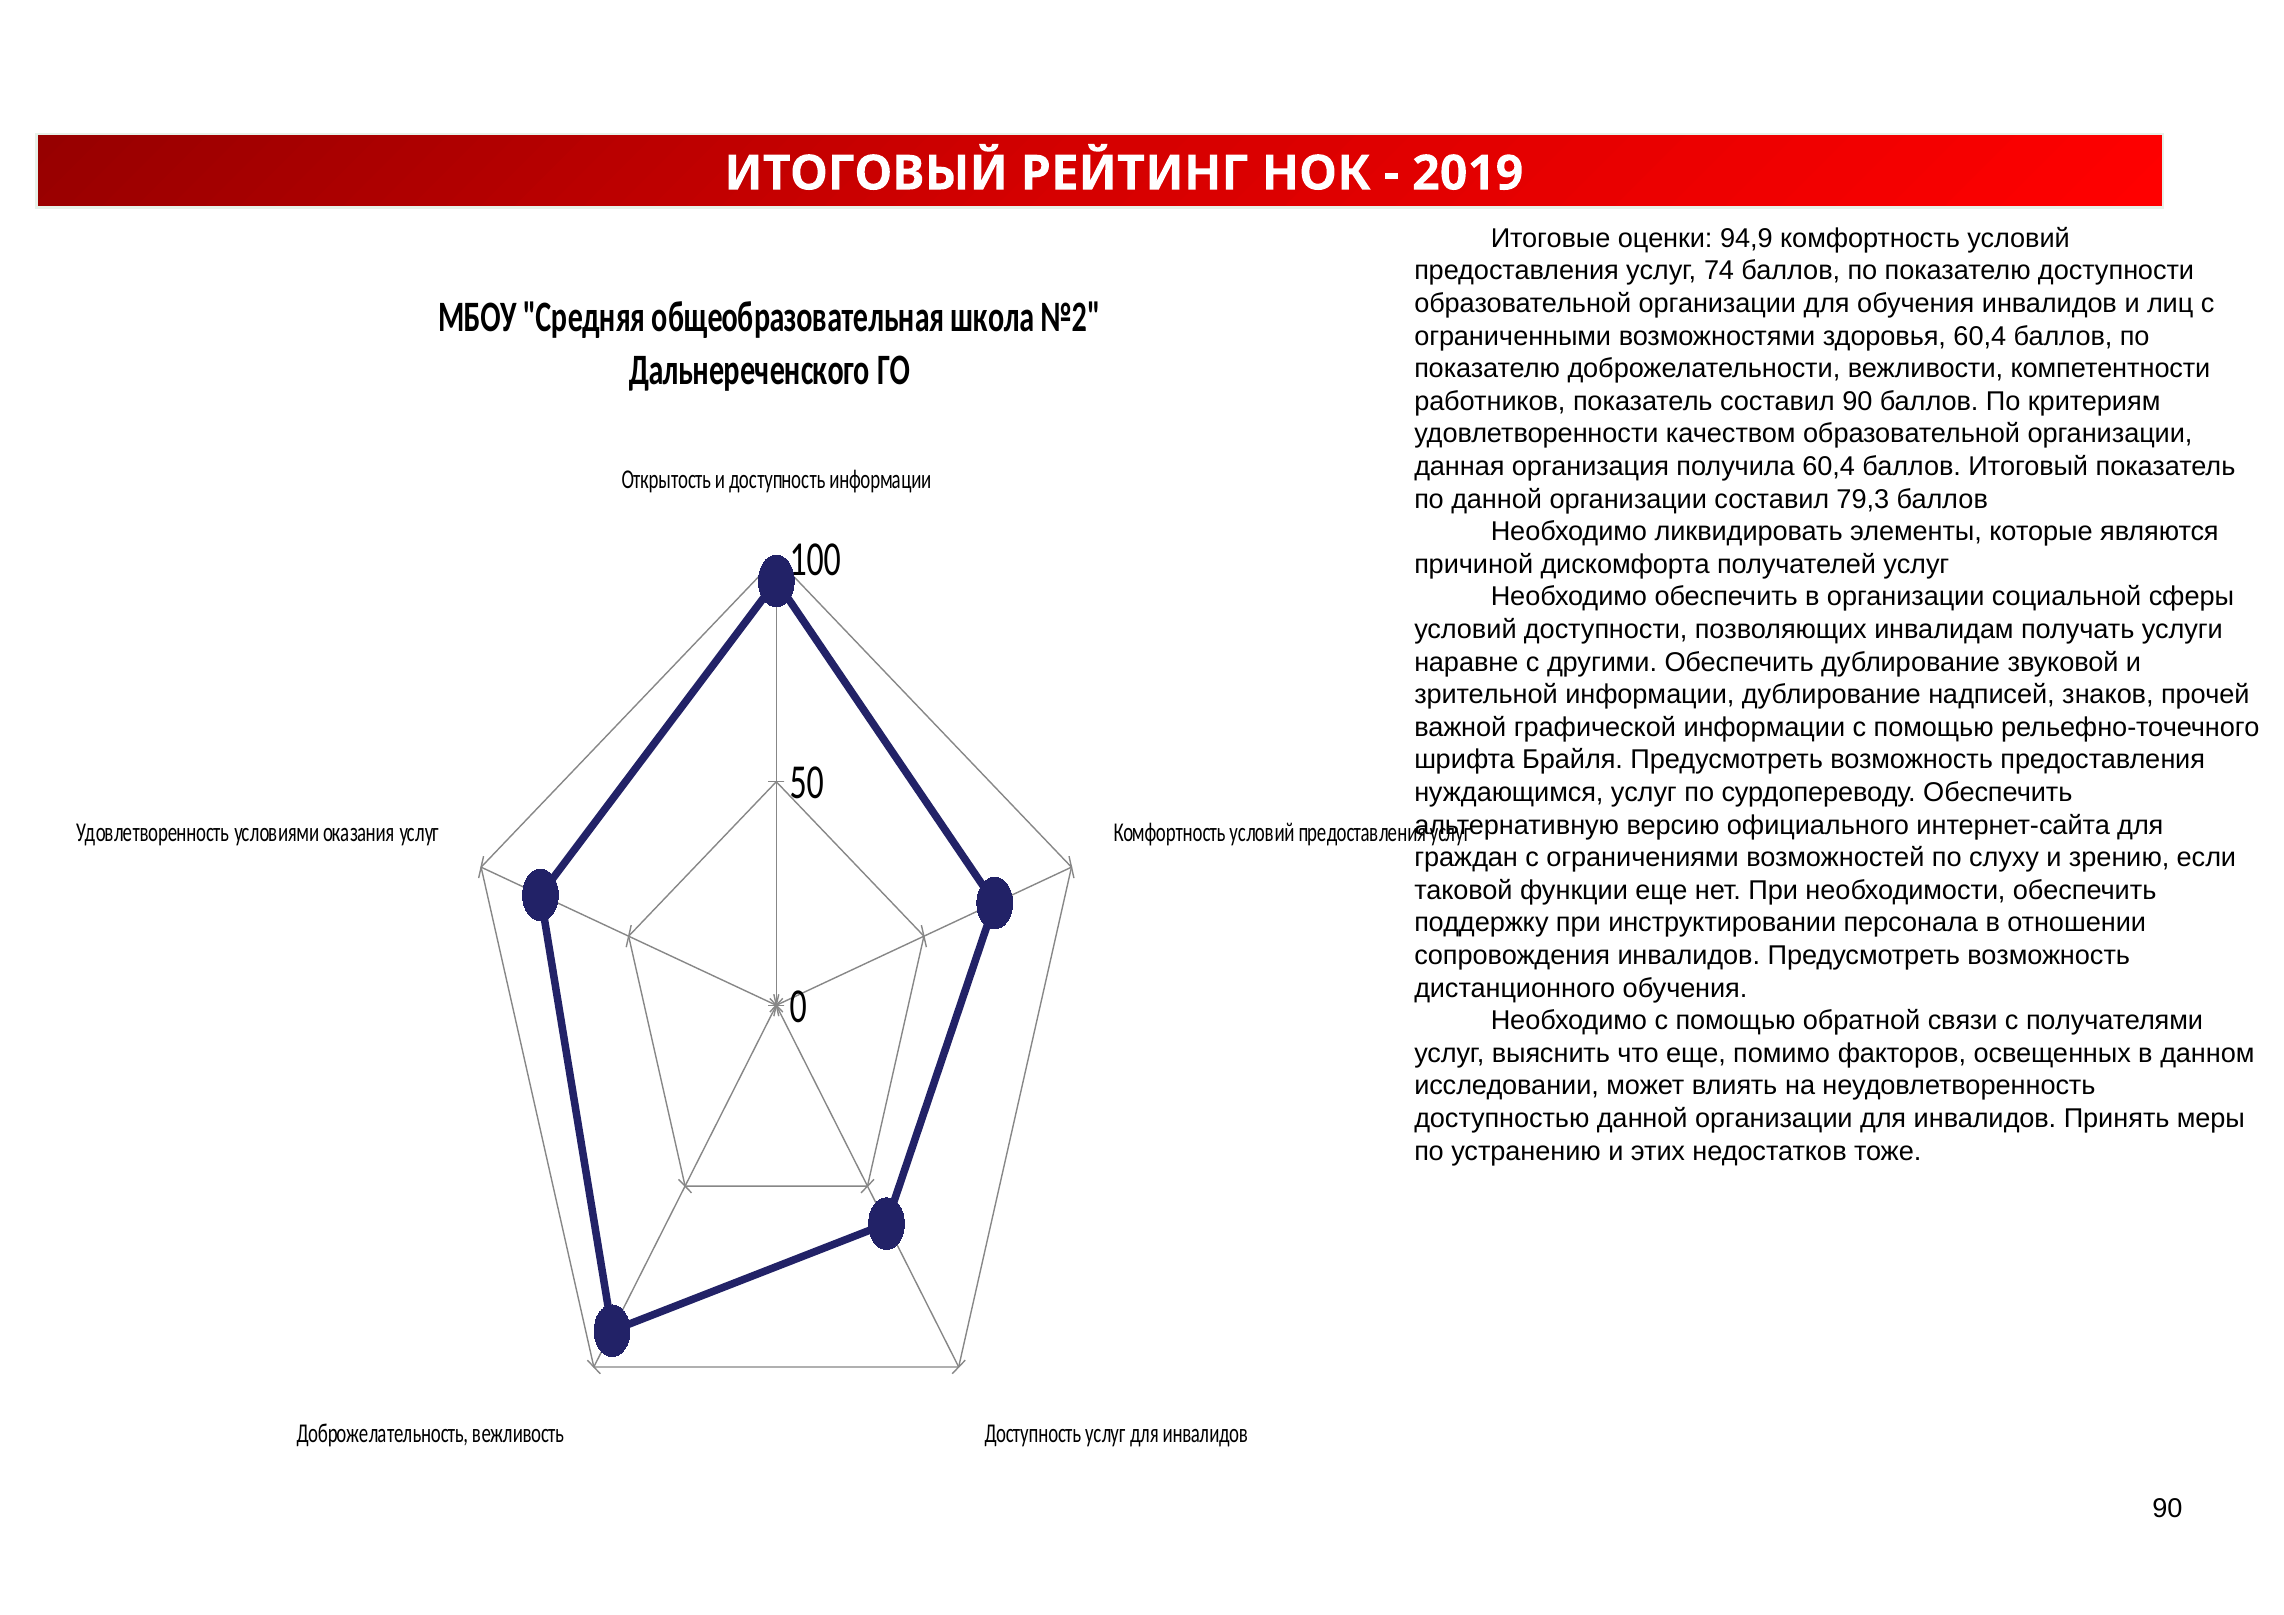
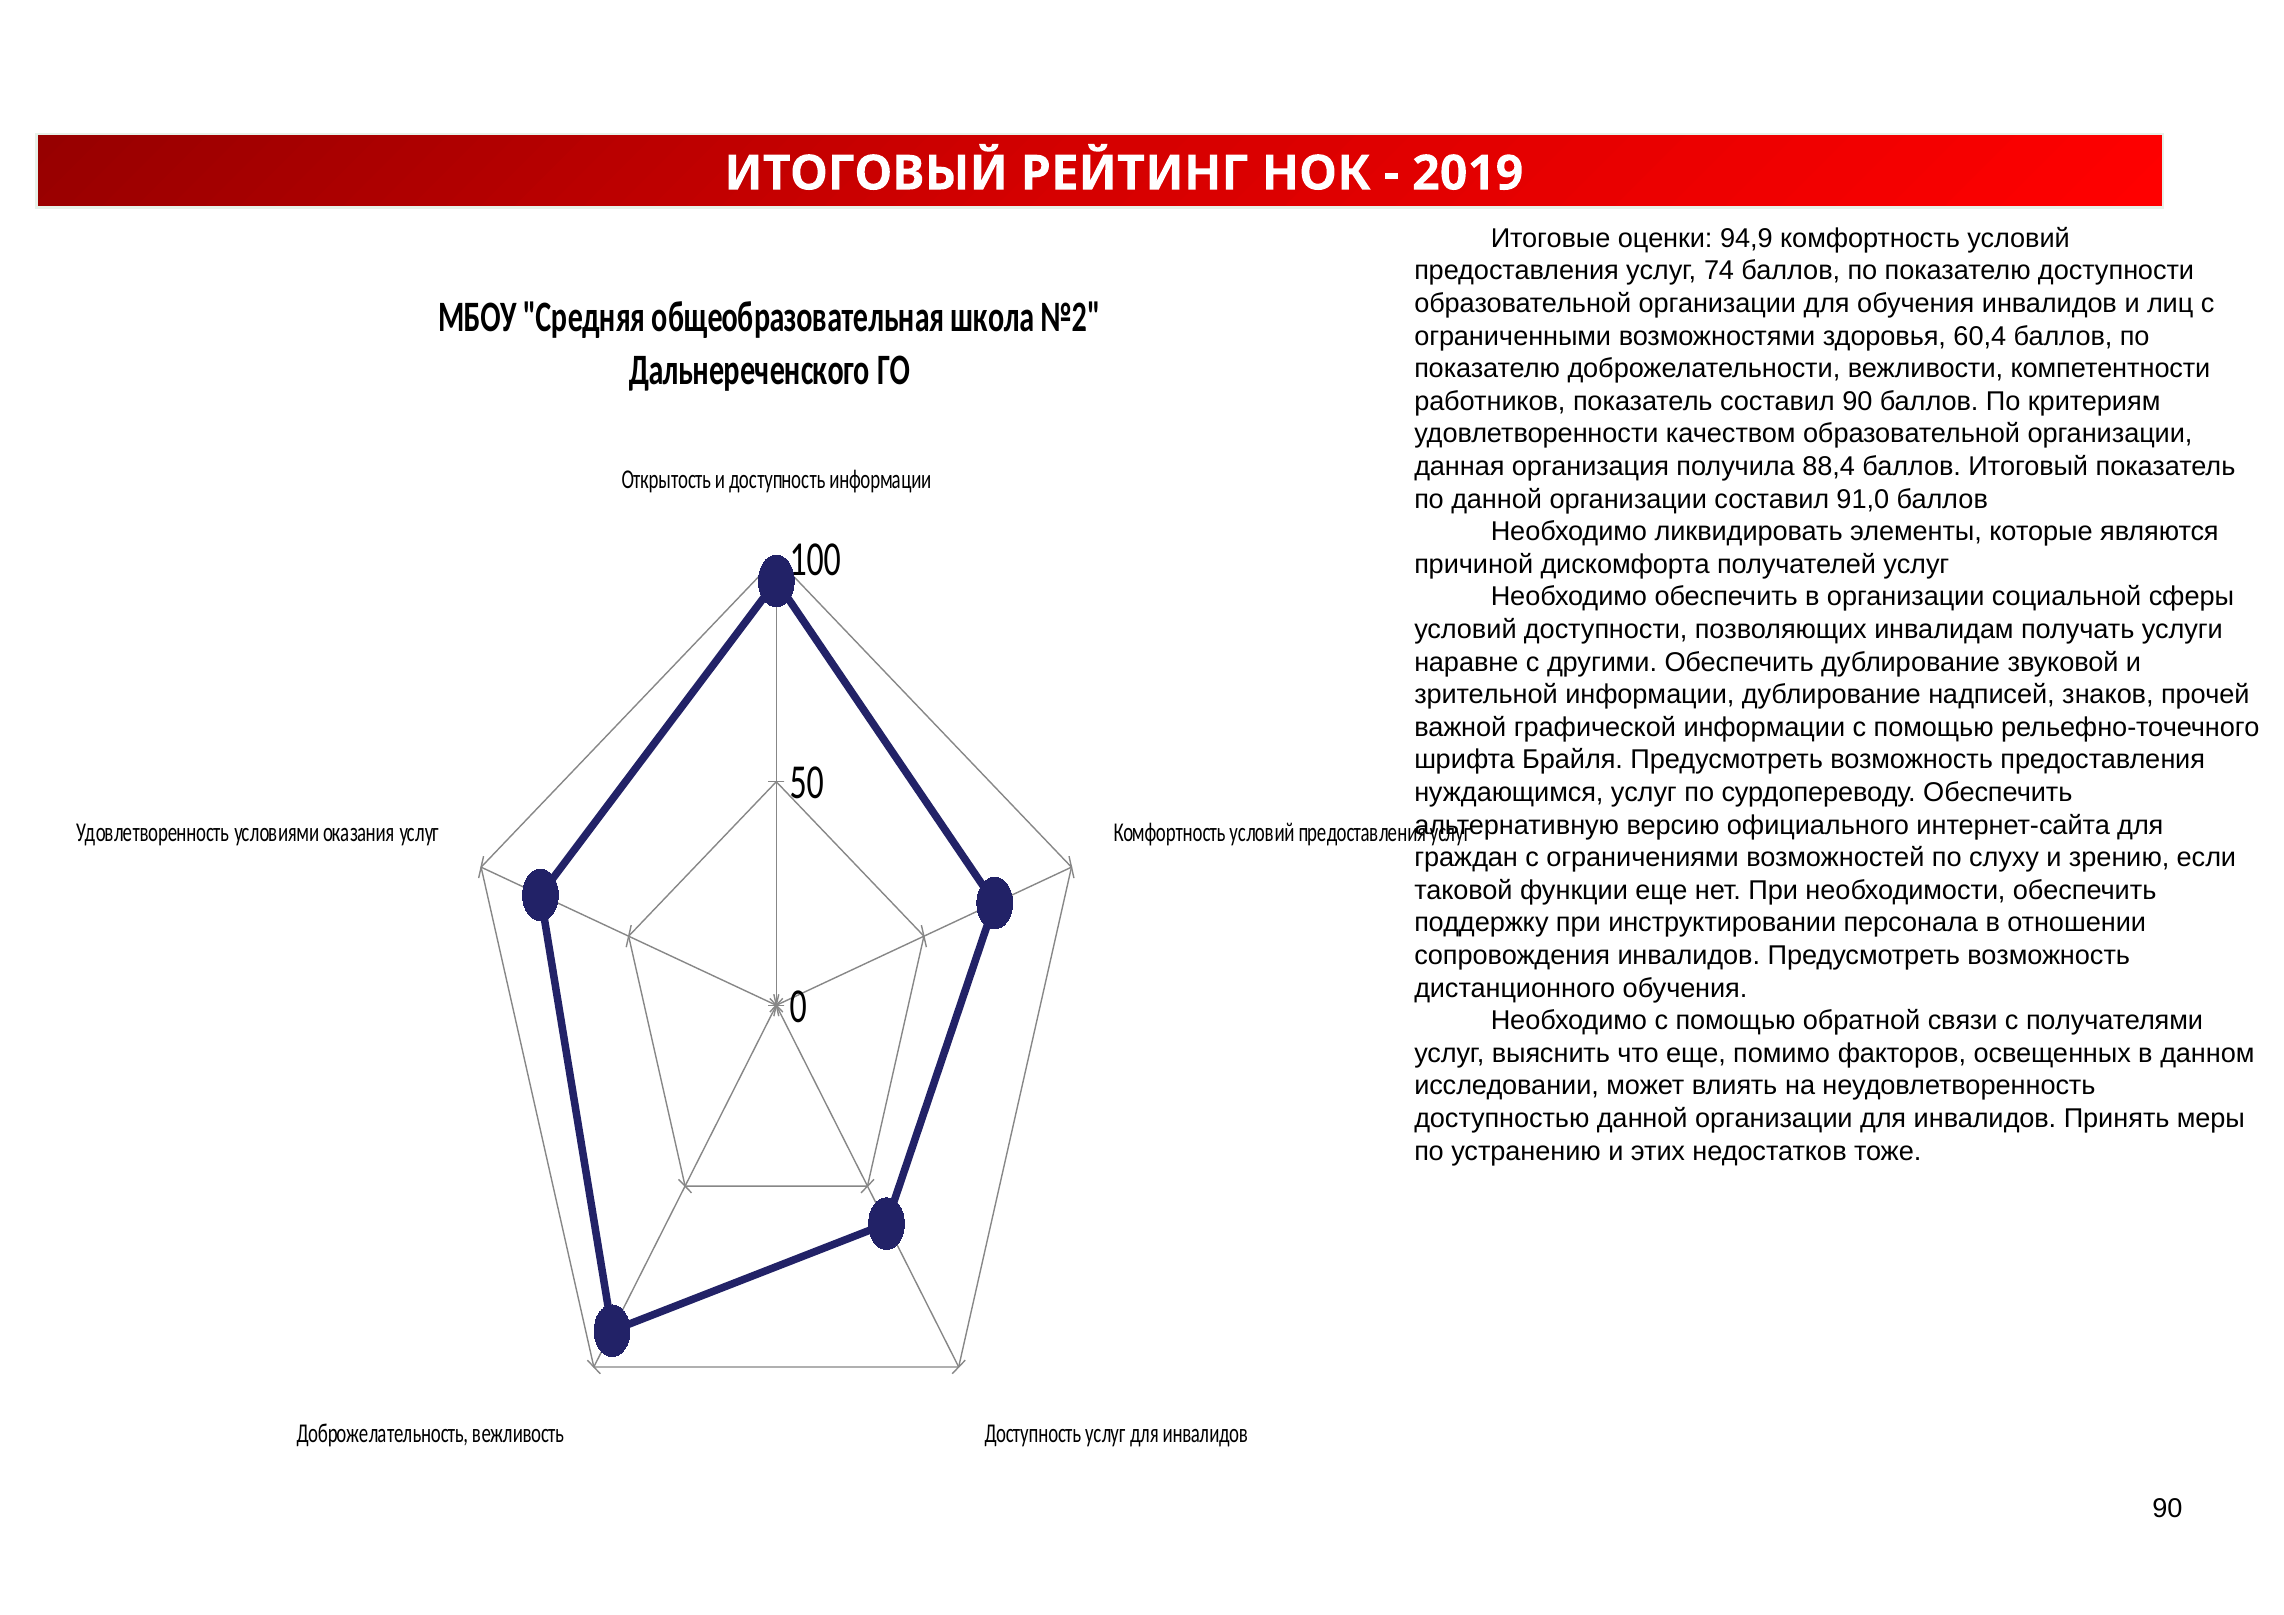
получила 60,4: 60,4 -> 88,4 (1829, 467)
79,3: 79,3 -> 91,0 (1863, 499)
